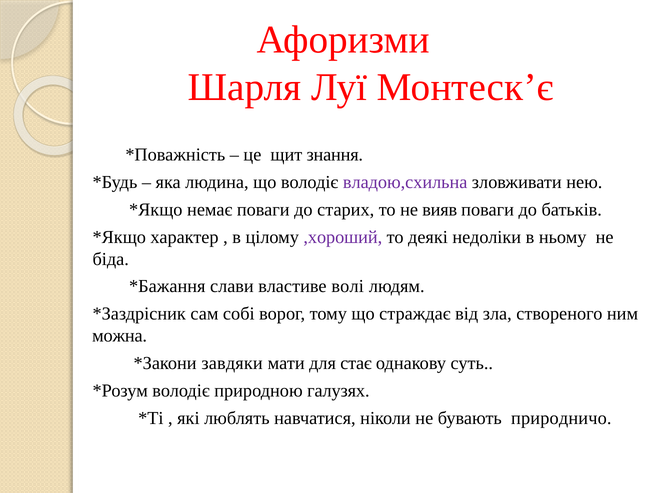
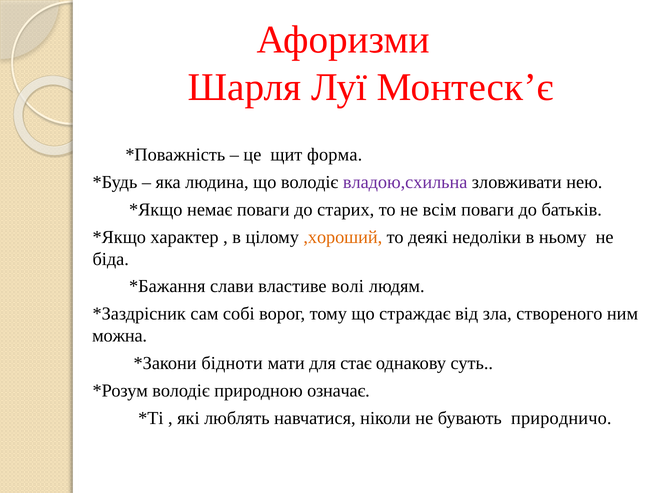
знання: знання -> форма (335, 155)
вияв: вияв -> всім (440, 210)
,хороший colour: purple -> orange (343, 237)
завдяки: завдяки -> бідноти (232, 363)
галузях: галузях -> означає (338, 390)
